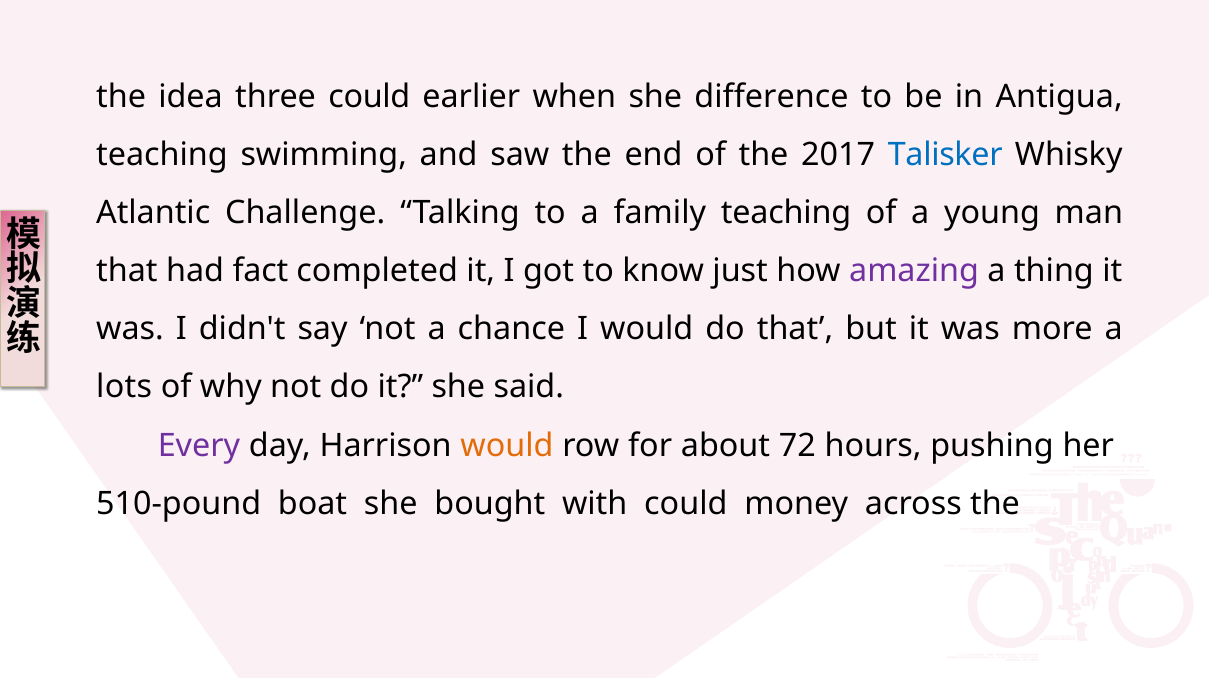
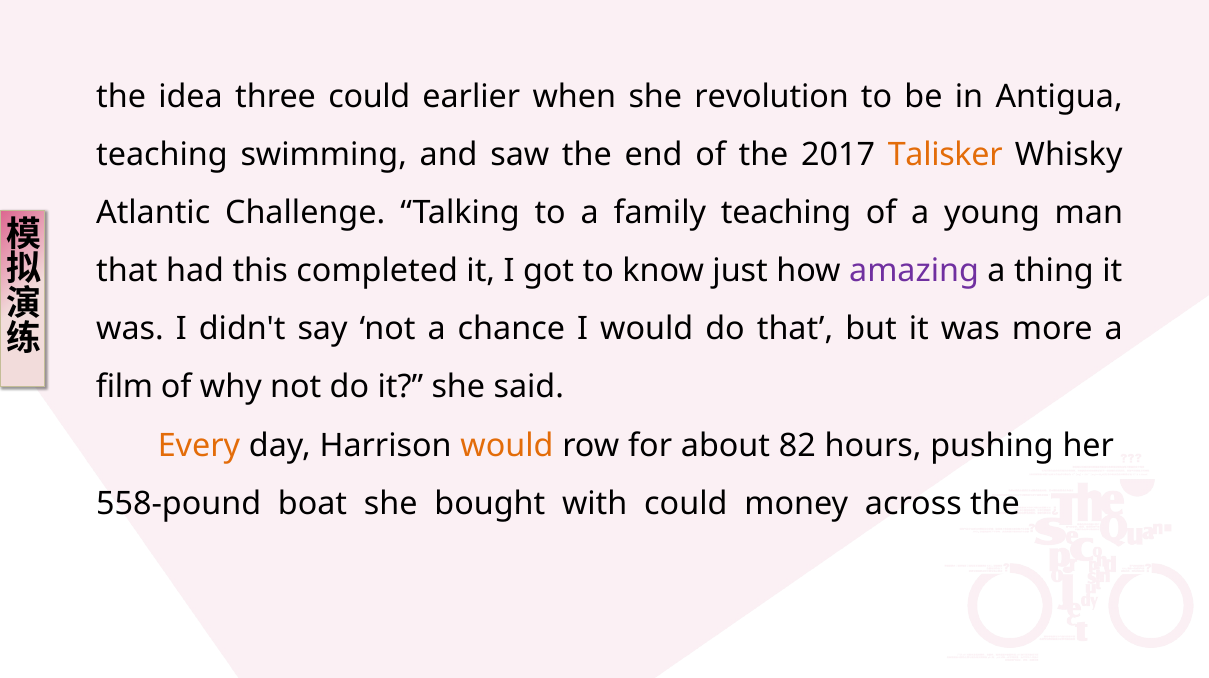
difference: difference -> revolution (772, 96)
Talisker colour: blue -> orange (945, 155)
fact: fact -> this (260, 271)
lots: lots -> film (125, 387)
Every colour: purple -> orange (199, 445)
72: 72 -> 82 (797, 445)
510-pound: 510-pound -> 558-pound (179, 503)
